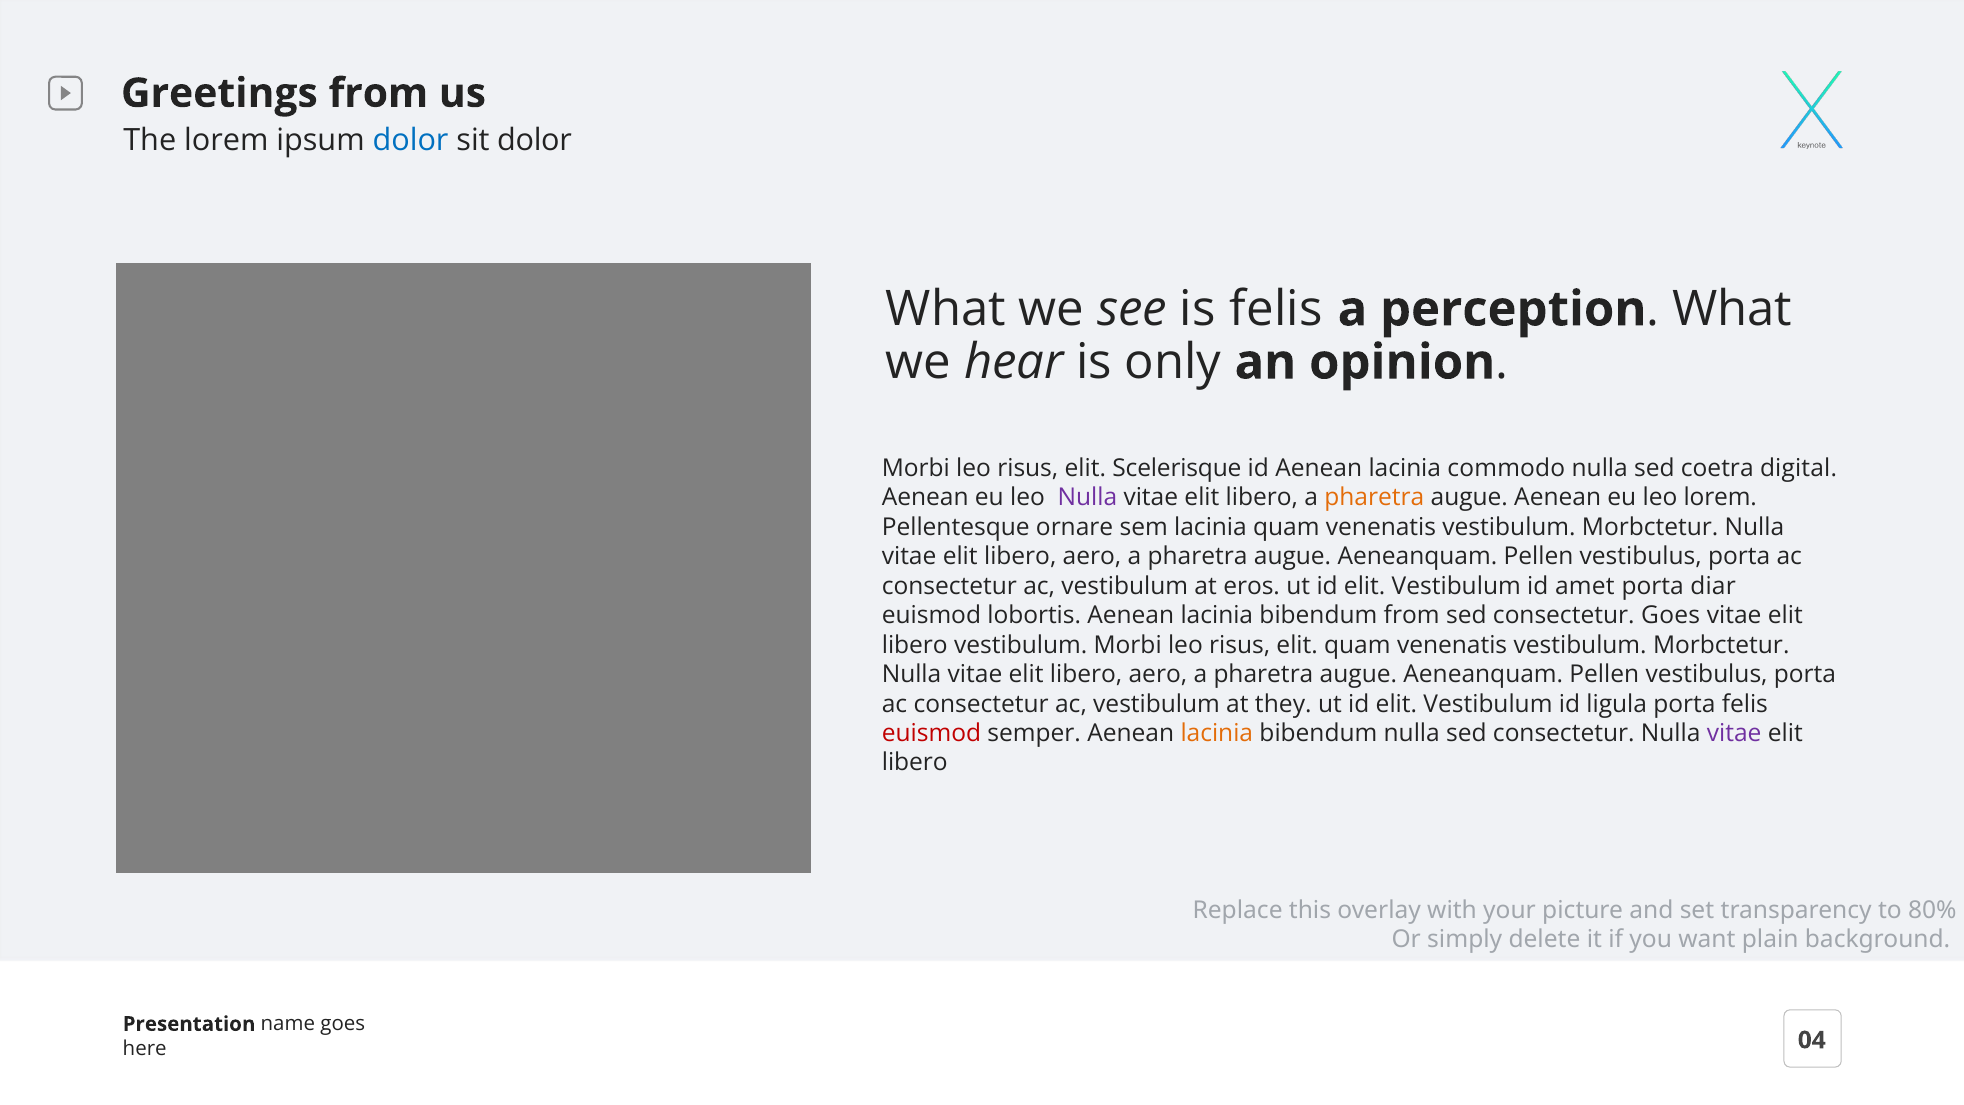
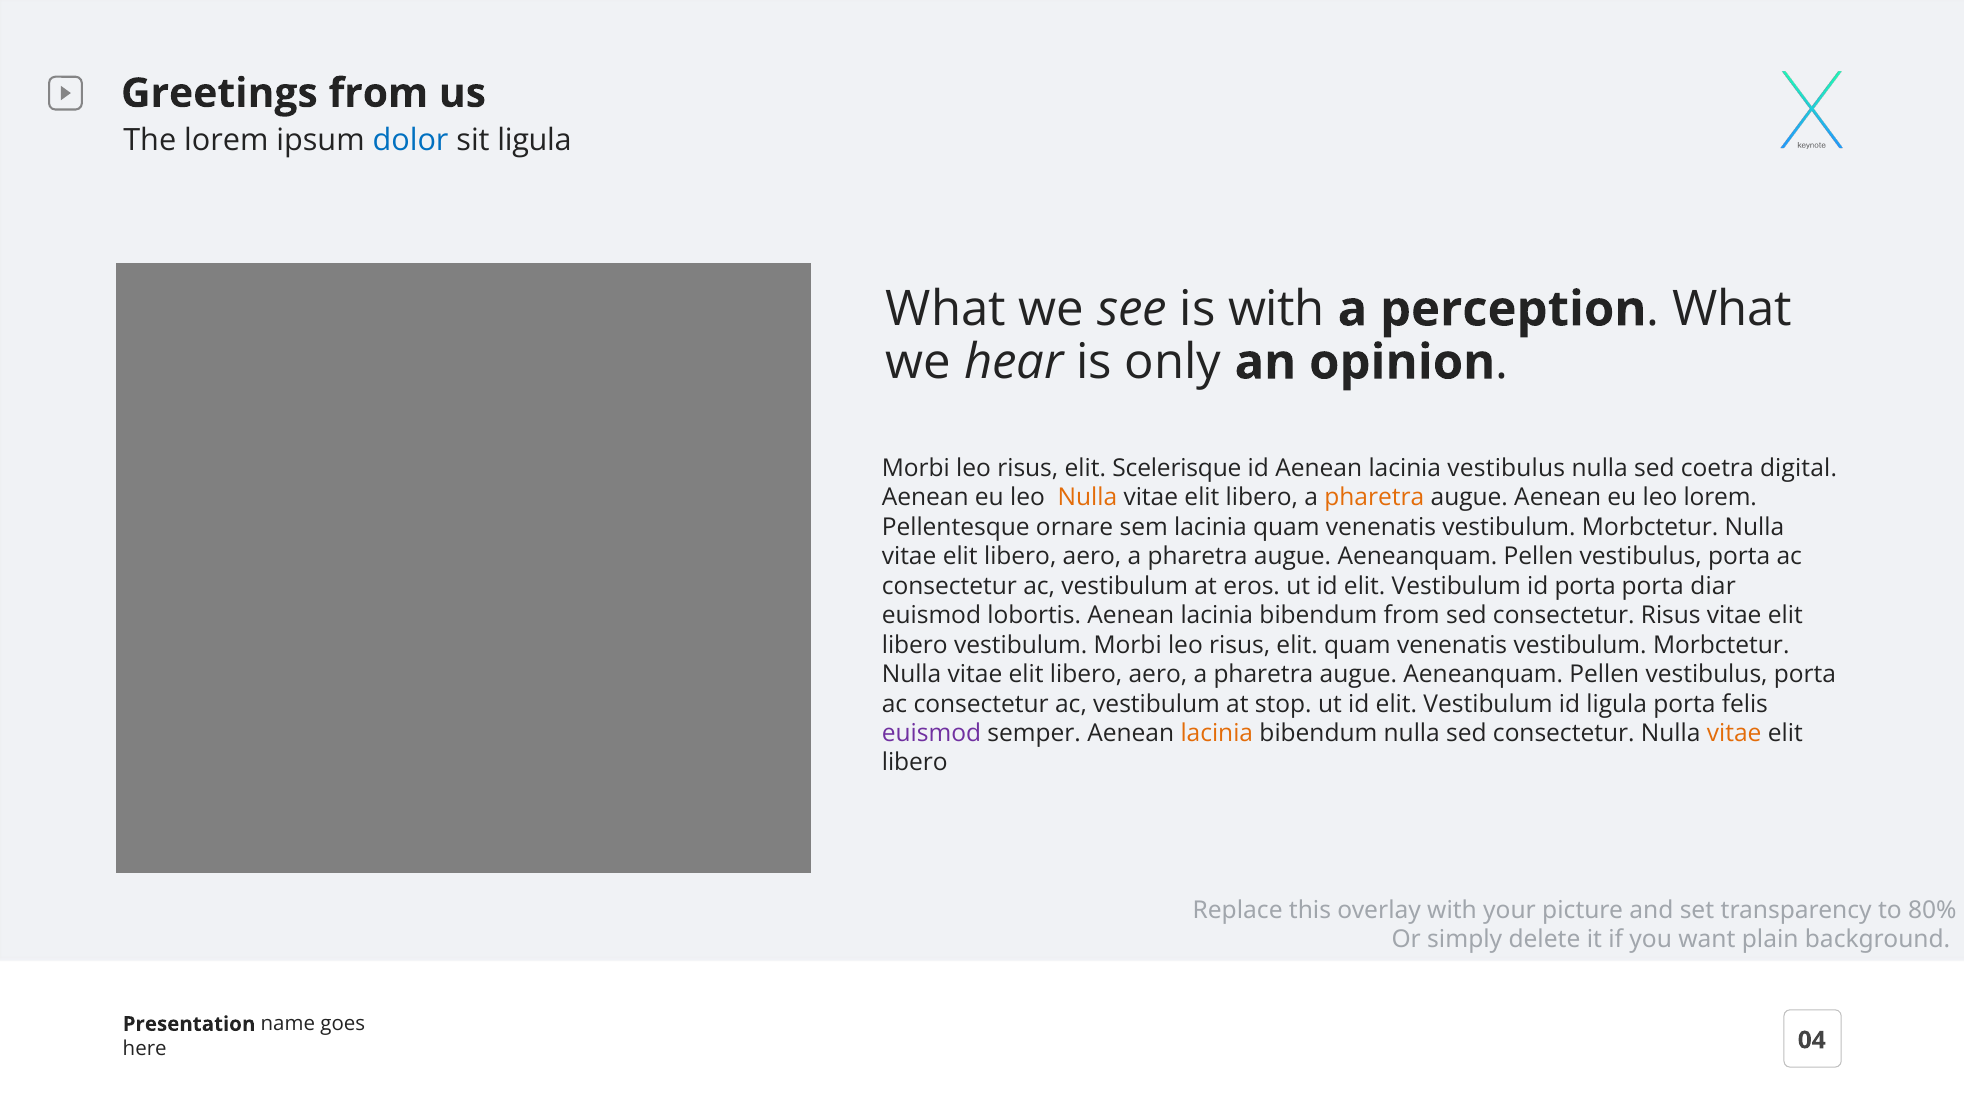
sit dolor: dolor -> ligula (535, 141)
is felis: felis -> with (1277, 309)
lacinia commodo: commodo -> vestibulus (1506, 468)
Nulla colour: purple -> orange (1087, 498)
id amet: amet -> porta (1585, 586)
consectetur Goes: Goes -> Risus (1671, 615)
they: they -> stop (1283, 704)
euismod colour: red -> purple (931, 733)
vitae colour: purple -> orange (1734, 733)
